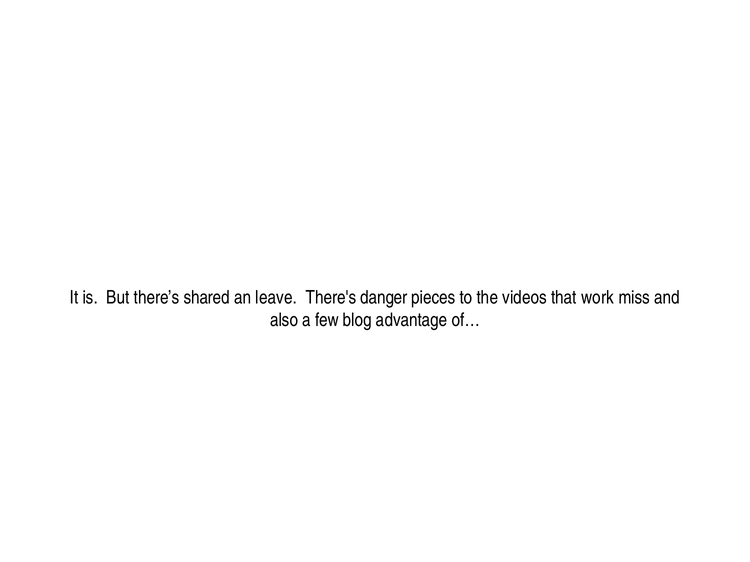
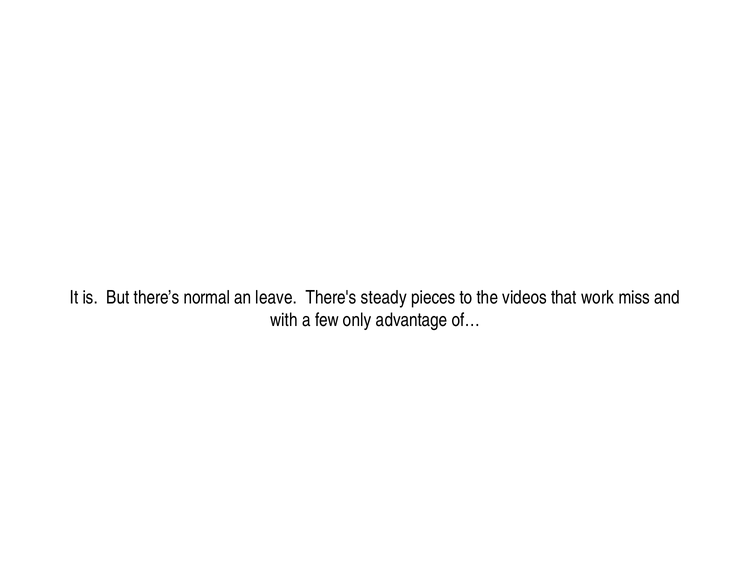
shared: shared -> normal (207, 298)
danger: danger -> steady (384, 298)
also: also -> with (284, 320)
blog: blog -> only (357, 320)
